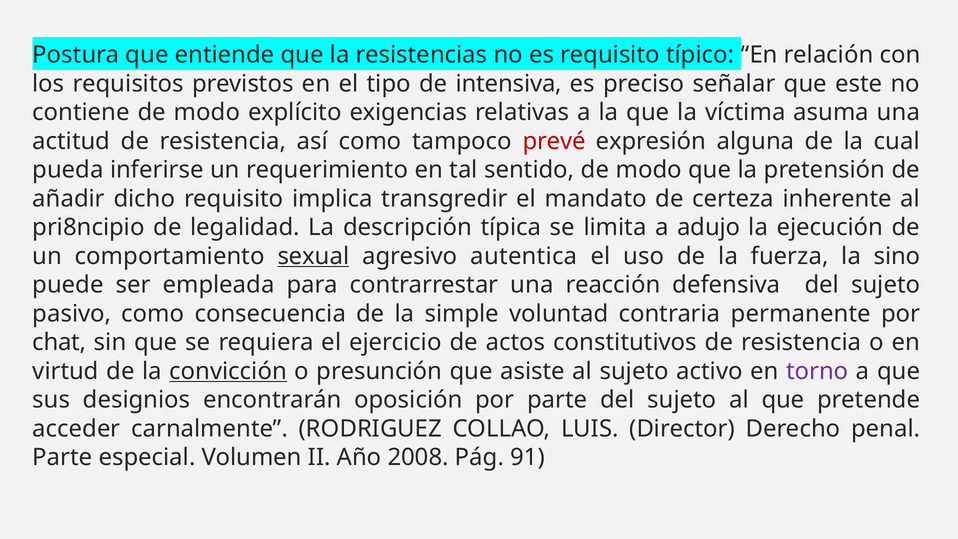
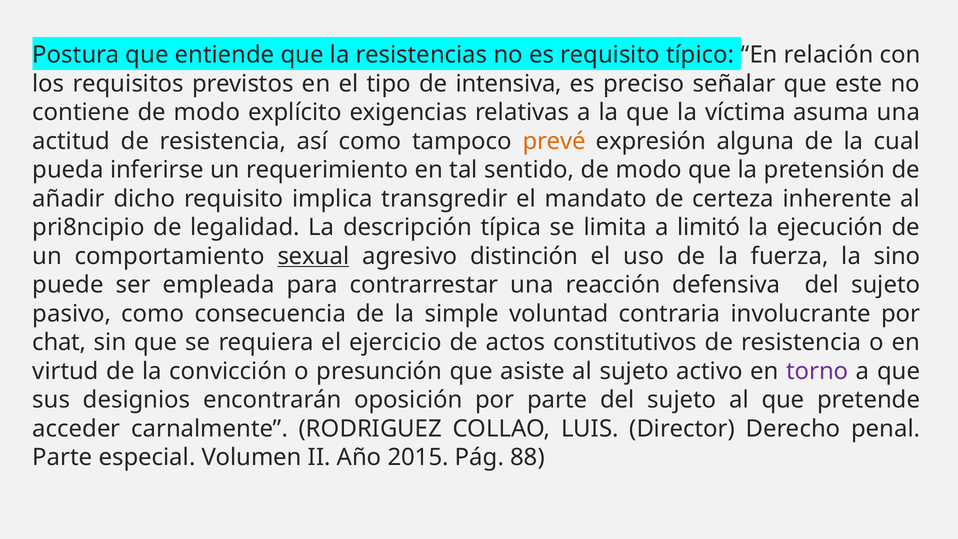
prevé colour: red -> orange (554, 141)
adujo: adujo -> limitó (709, 227)
autentica: autentica -> distinción (524, 256)
permanente: permanente -> involucrante (801, 314)
convicción underline: present -> none (228, 371)
2008: 2008 -> 2015 (418, 457)
91: 91 -> 88 (528, 457)
